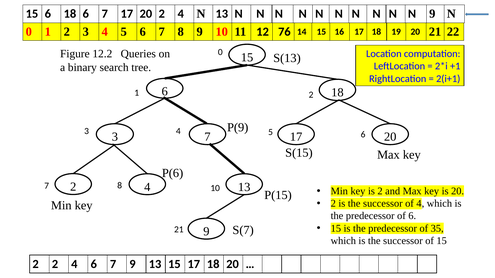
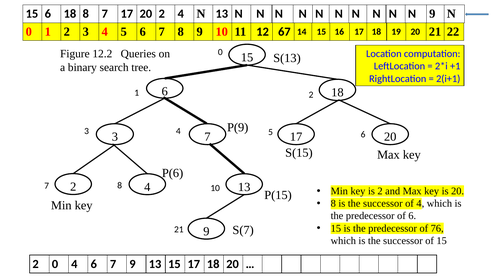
18 6: 6 -> 8 (86, 14)
76: 76 -> 67 (284, 32)
2: 2 -> 8 (333, 204)
35: 35 -> 76 (437, 229)
2 2: 2 -> 0 (55, 264)
